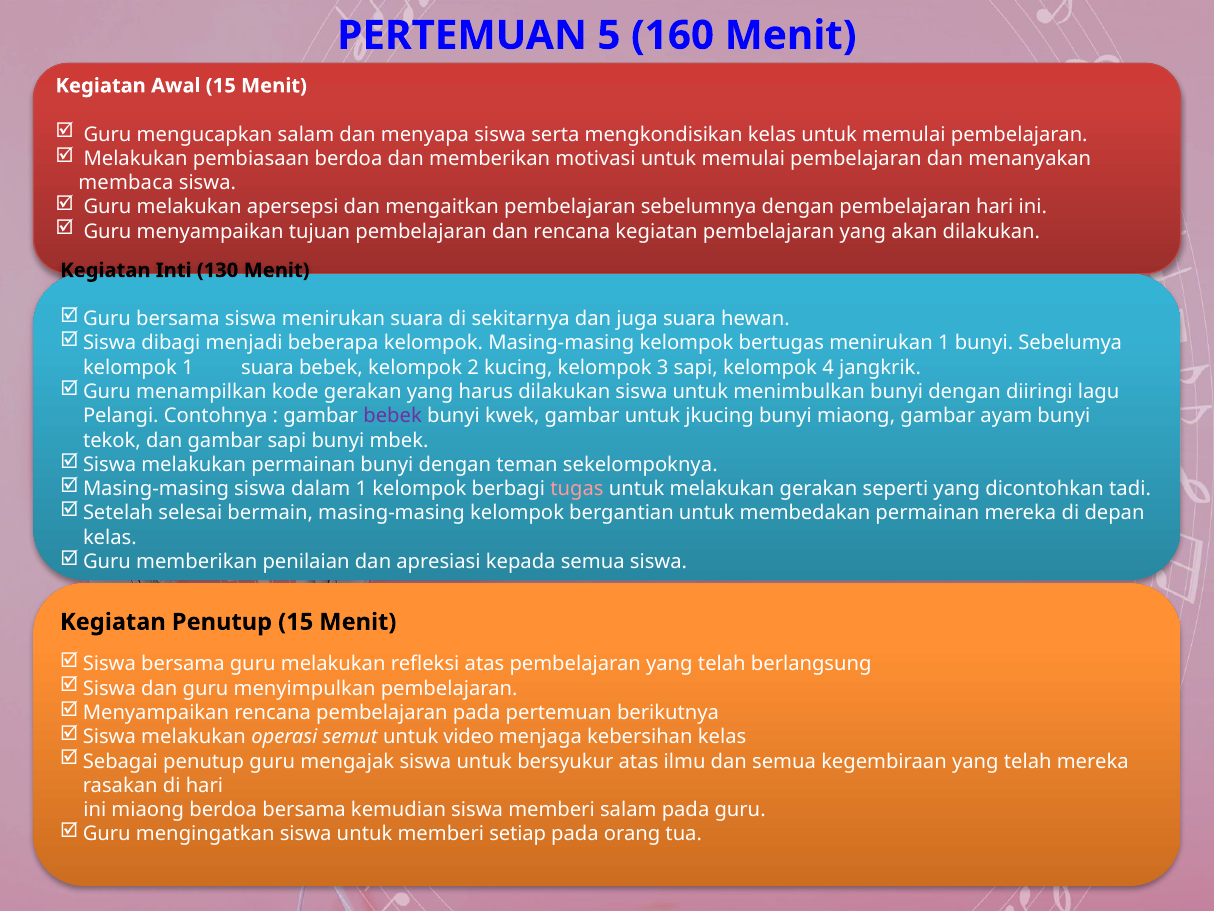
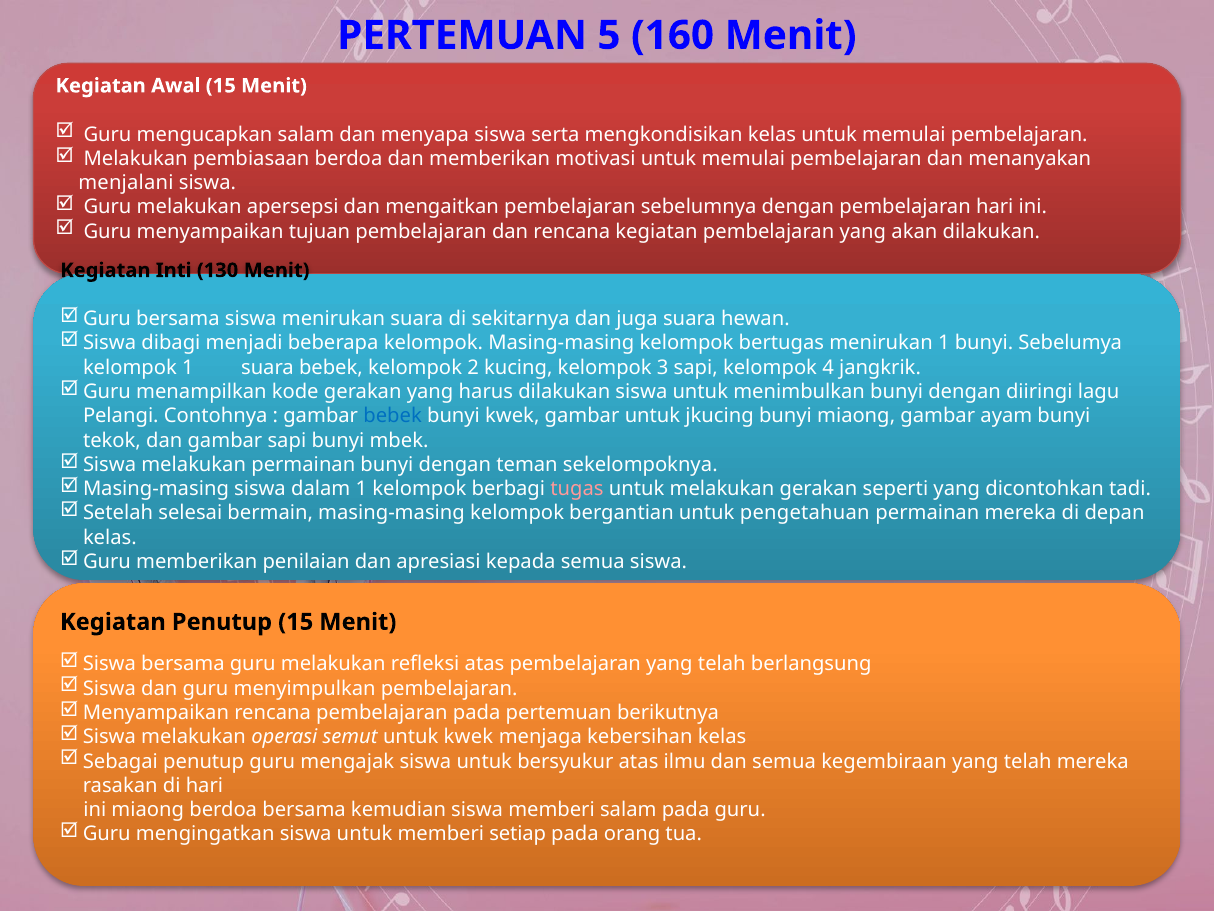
membaca: membaca -> menjalani (126, 183)
bebek colour: purple -> blue (393, 416)
membedakan: membedakan -> pengetahuan (805, 513)
untuk video: video -> kwek (468, 737)
